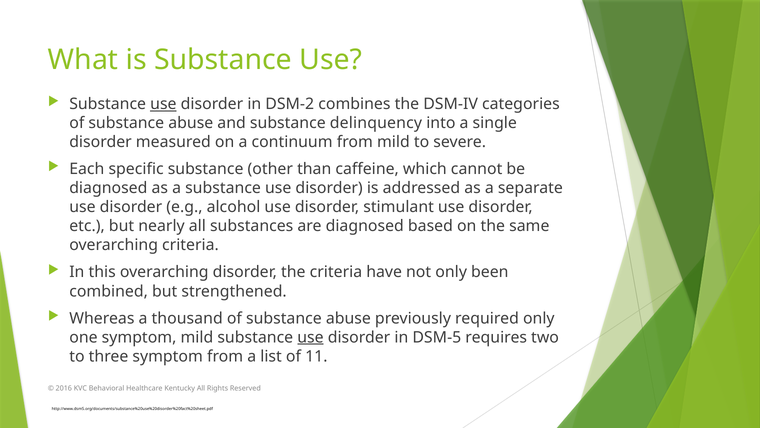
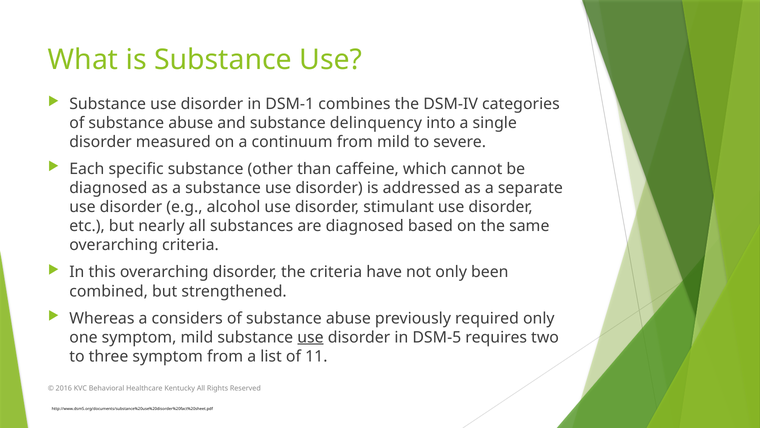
use underline: present -> none (163, 104)
DSM-2: DSM-2 -> DSM-1 (290, 104)
thousand: thousand -> considers (187, 318)
